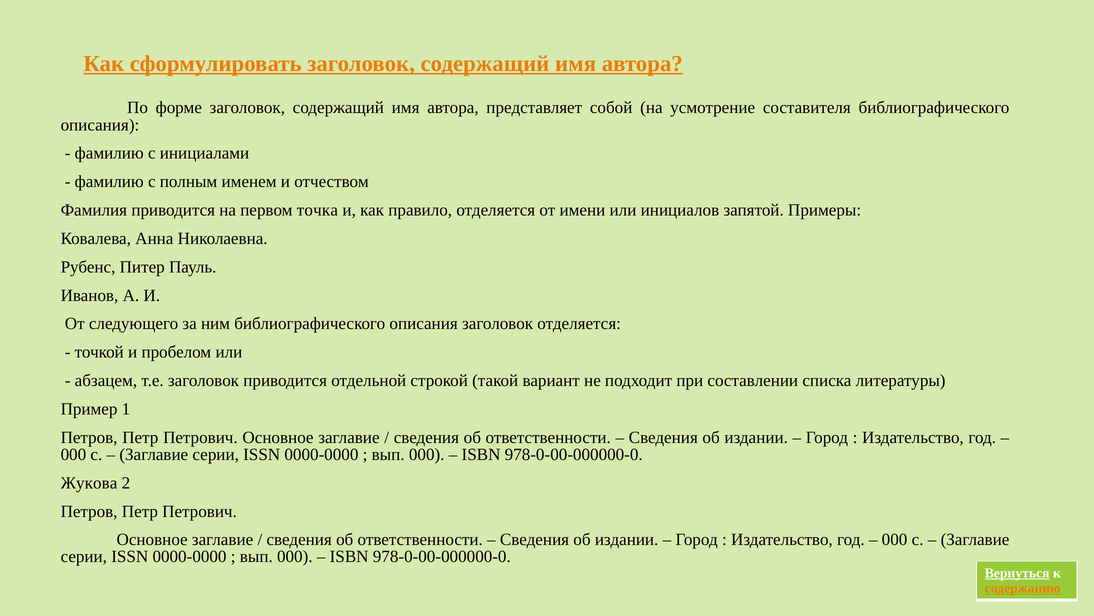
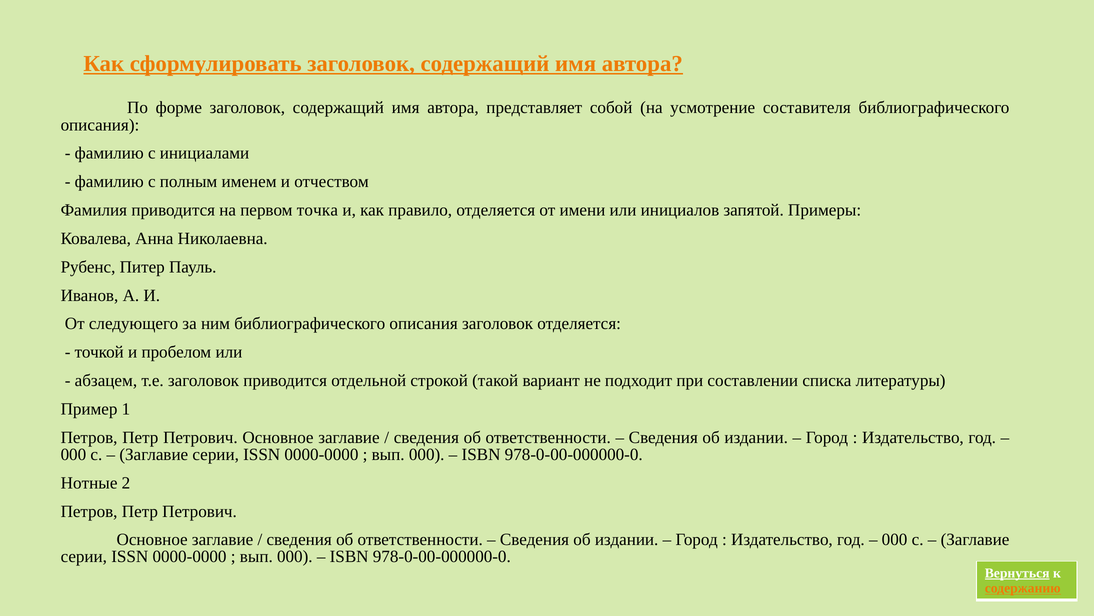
Жукова: Жукова -> Нотные (89, 482)
